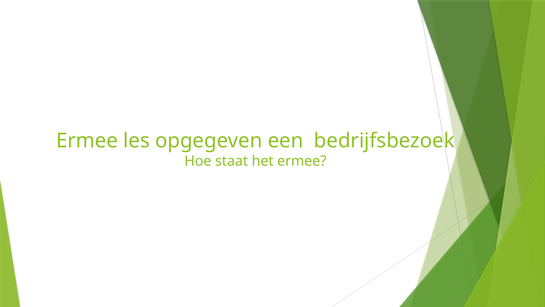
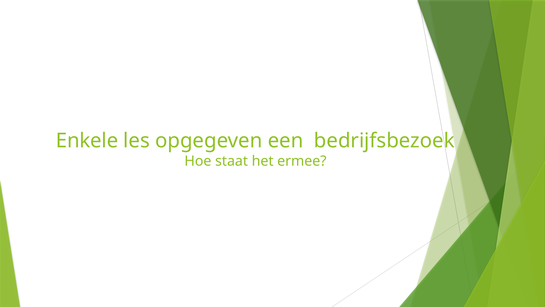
Ermee: Ermee -> Enkele (87, 141)
